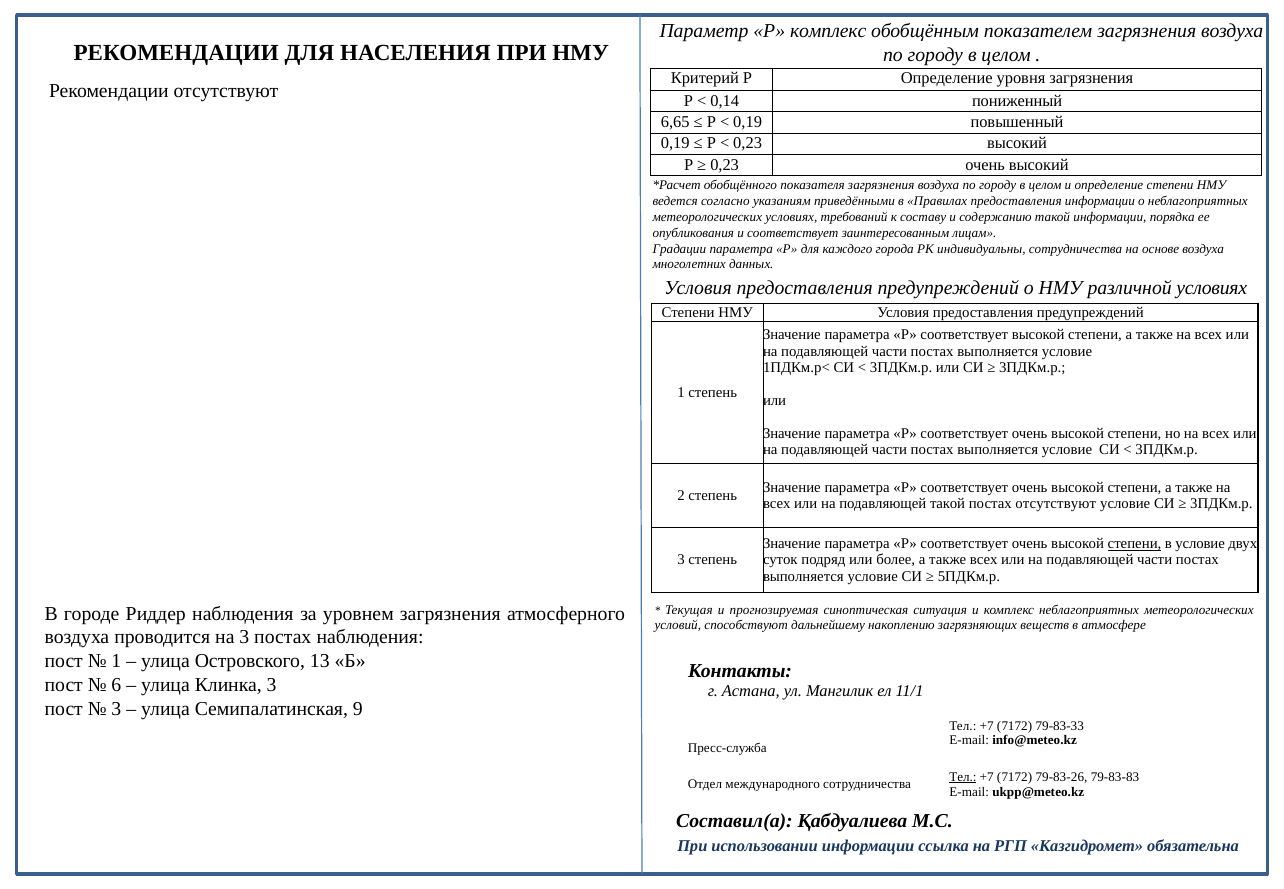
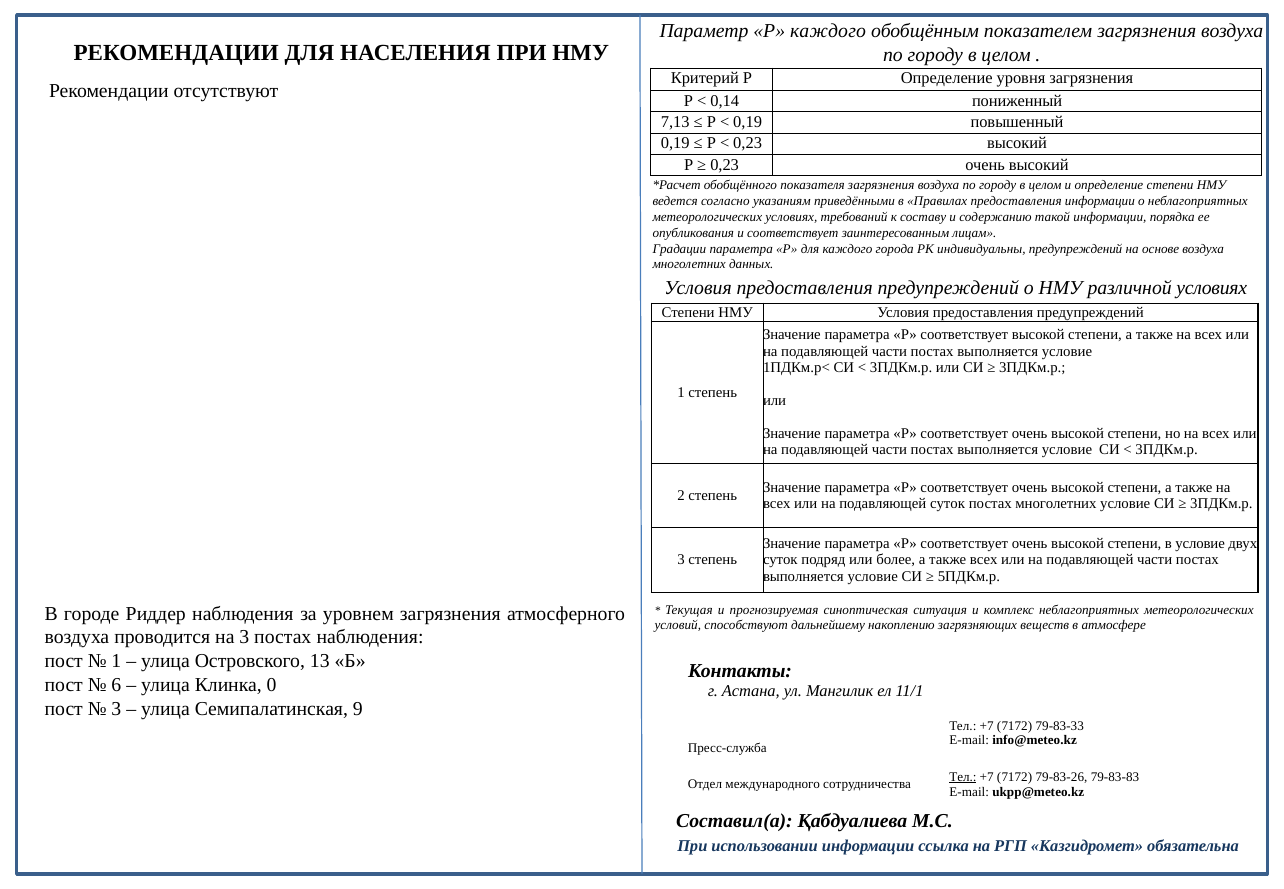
Р комплекс: комплекс -> каждого (828, 31)
6,65: 6,65 -> 7,13 (675, 122)
индивидуальны сотрудничества: сотрудничества -> предупреждений (1076, 249)
подавляющей такой: такой -> суток (948, 504)
постах отсутствуют: отсутствуют -> многолетних (1056, 504)
степени underline: present -> none (1135, 544)
Клинка 3: 3 -> 0 (272, 685)
